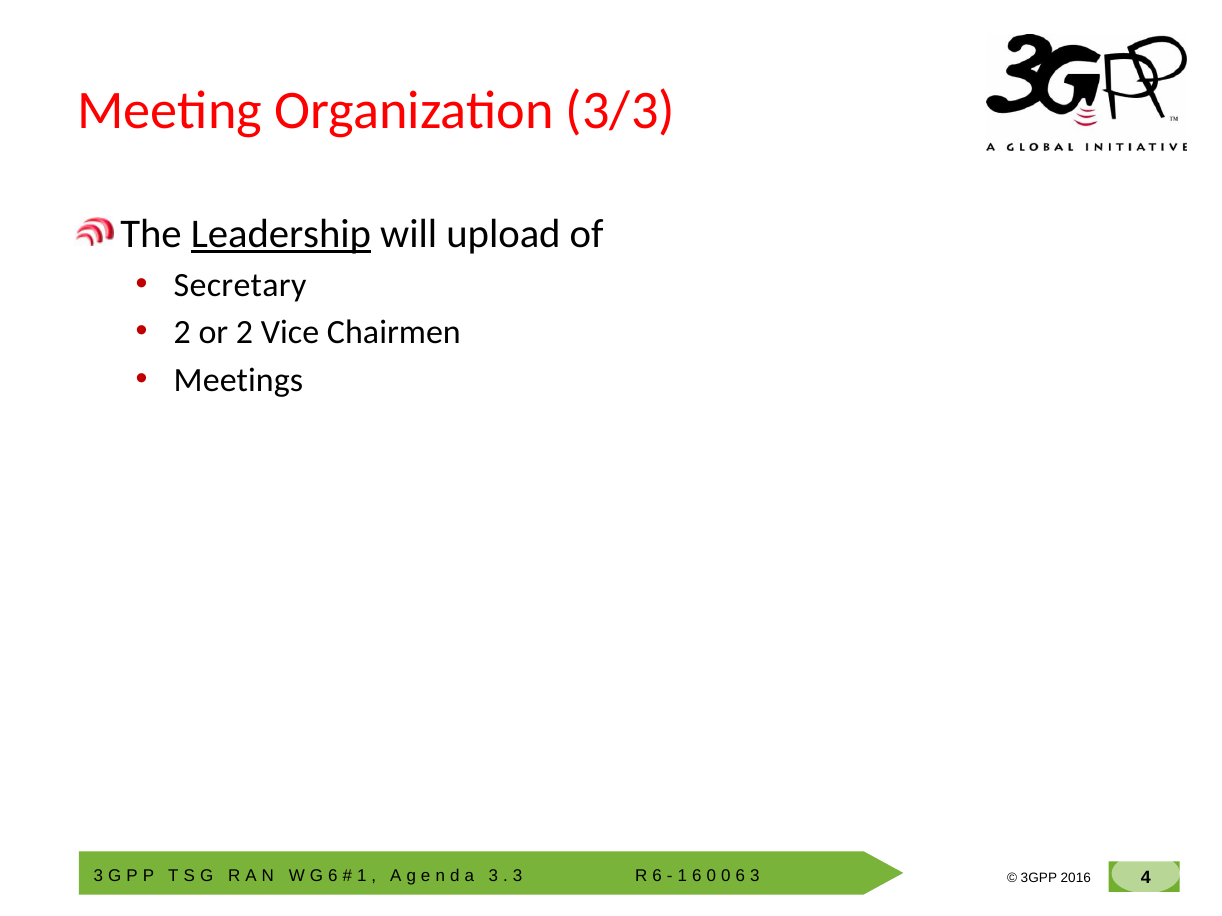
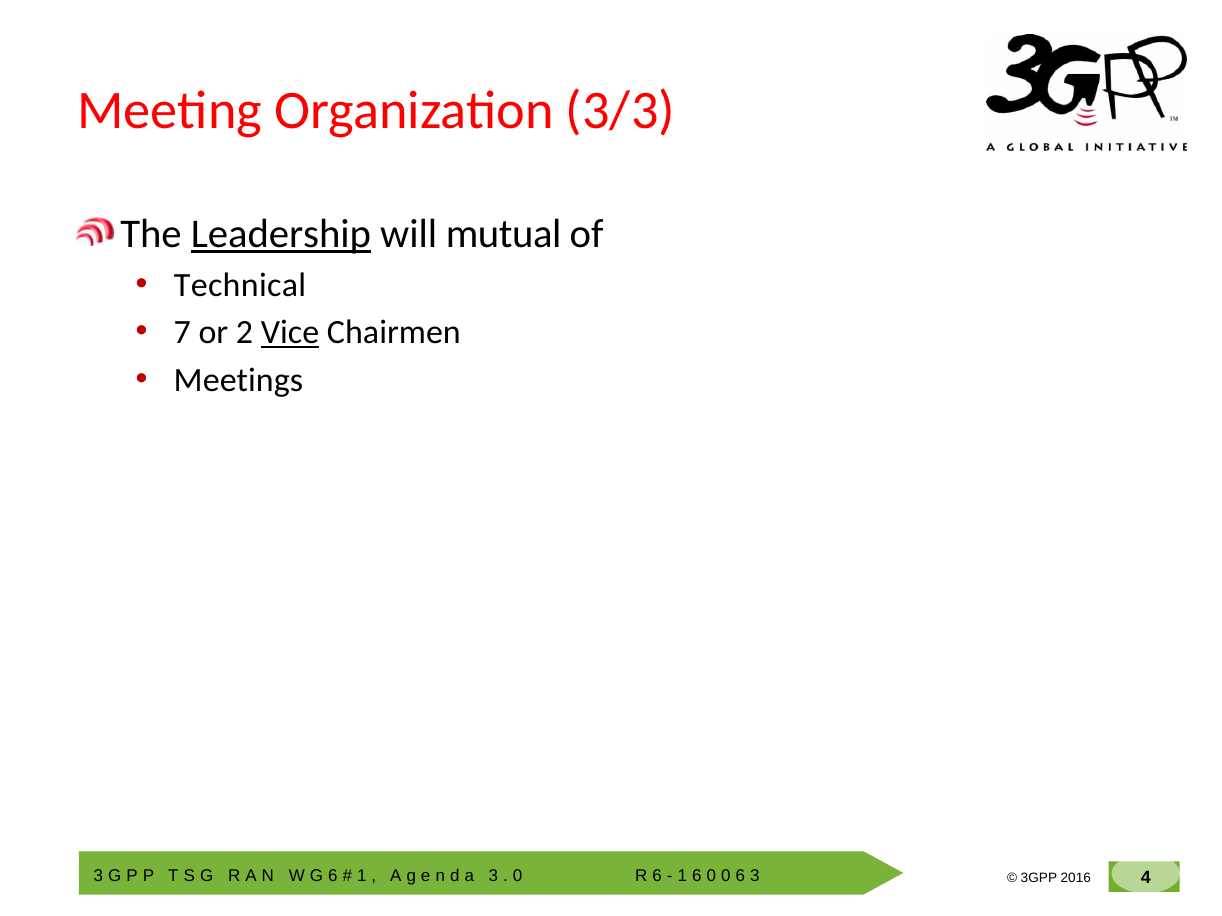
upload: upload -> mutual (504, 234)
Secretary: Secretary -> Technical (240, 285)
2: 2 -> 7 (182, 333)
Vice underline: none -> present (290, 333)
3: 3 -> 0 (518, 876)
